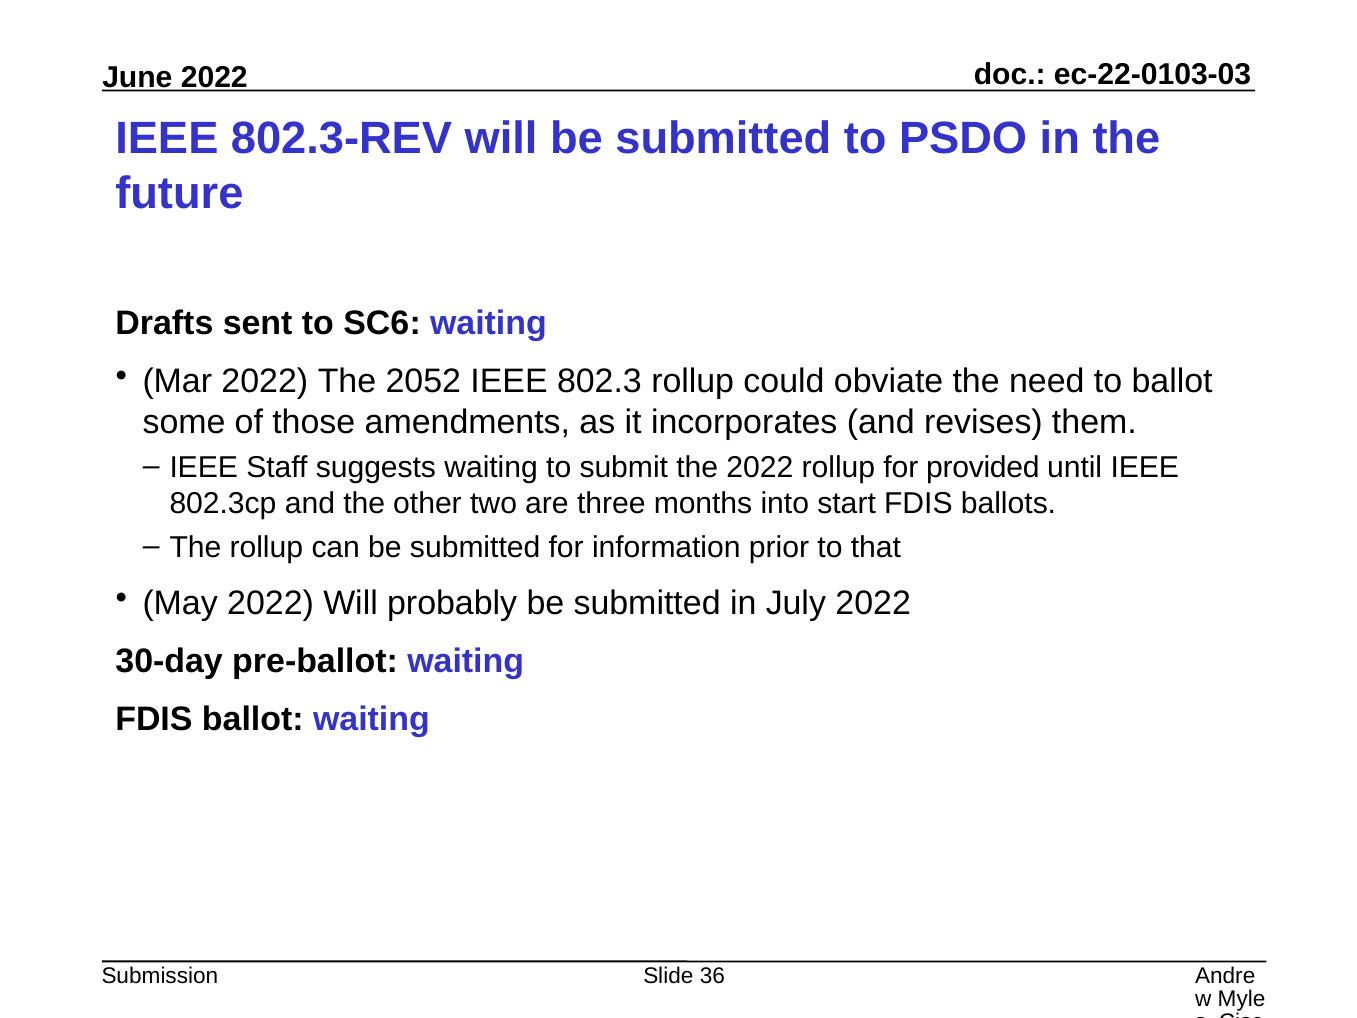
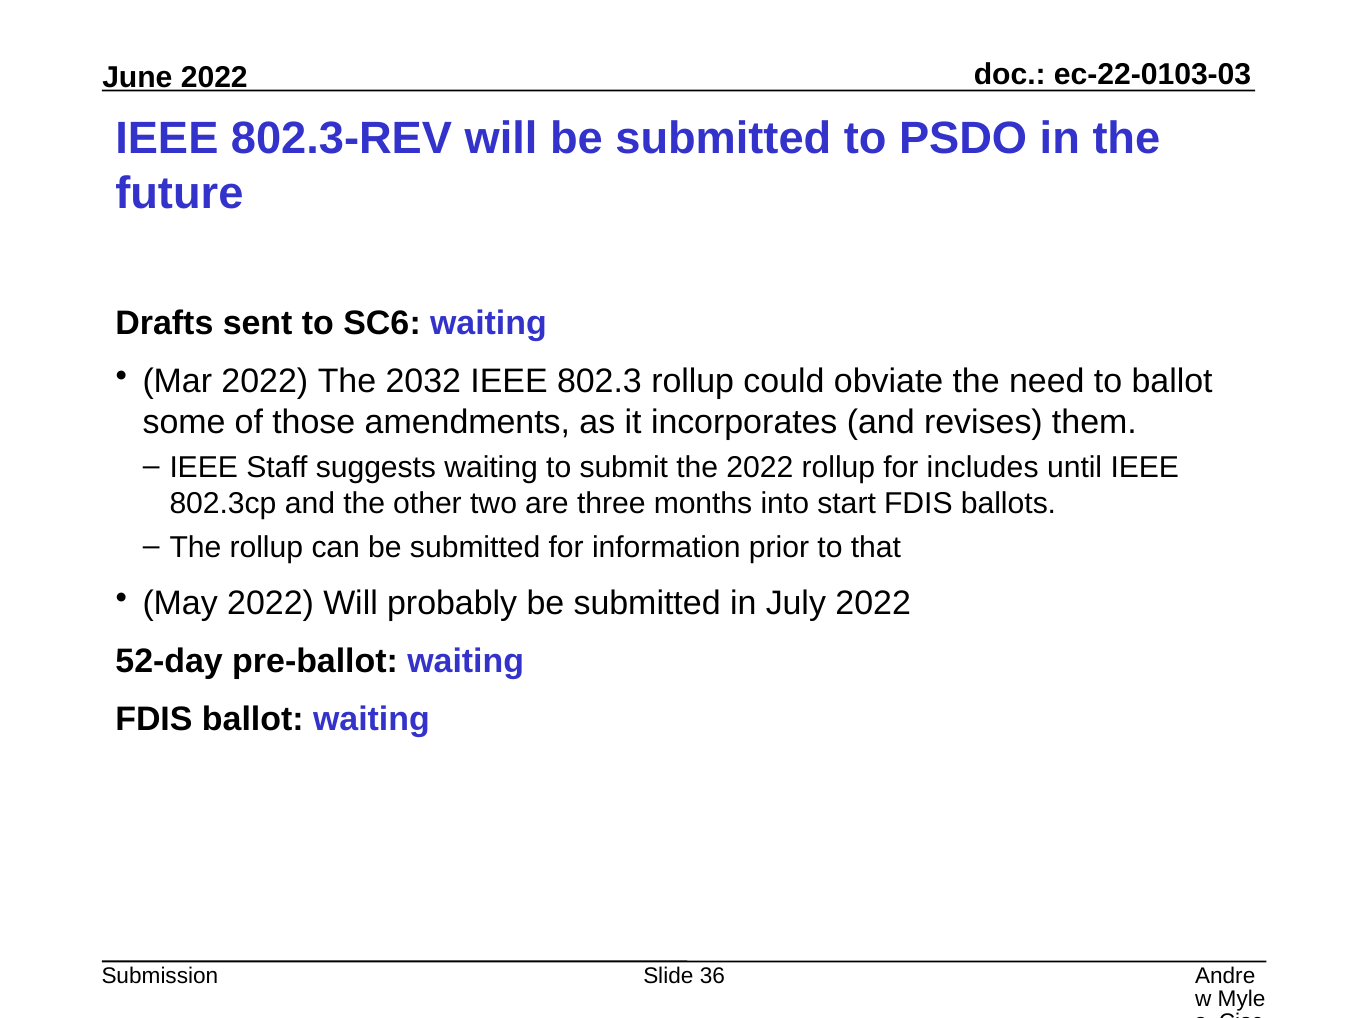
2052: 2052 -> 2032 (423, 381)
provided: provided -> includes (983, 468)
30-day: 30-day -> 52-day (169, 661)
